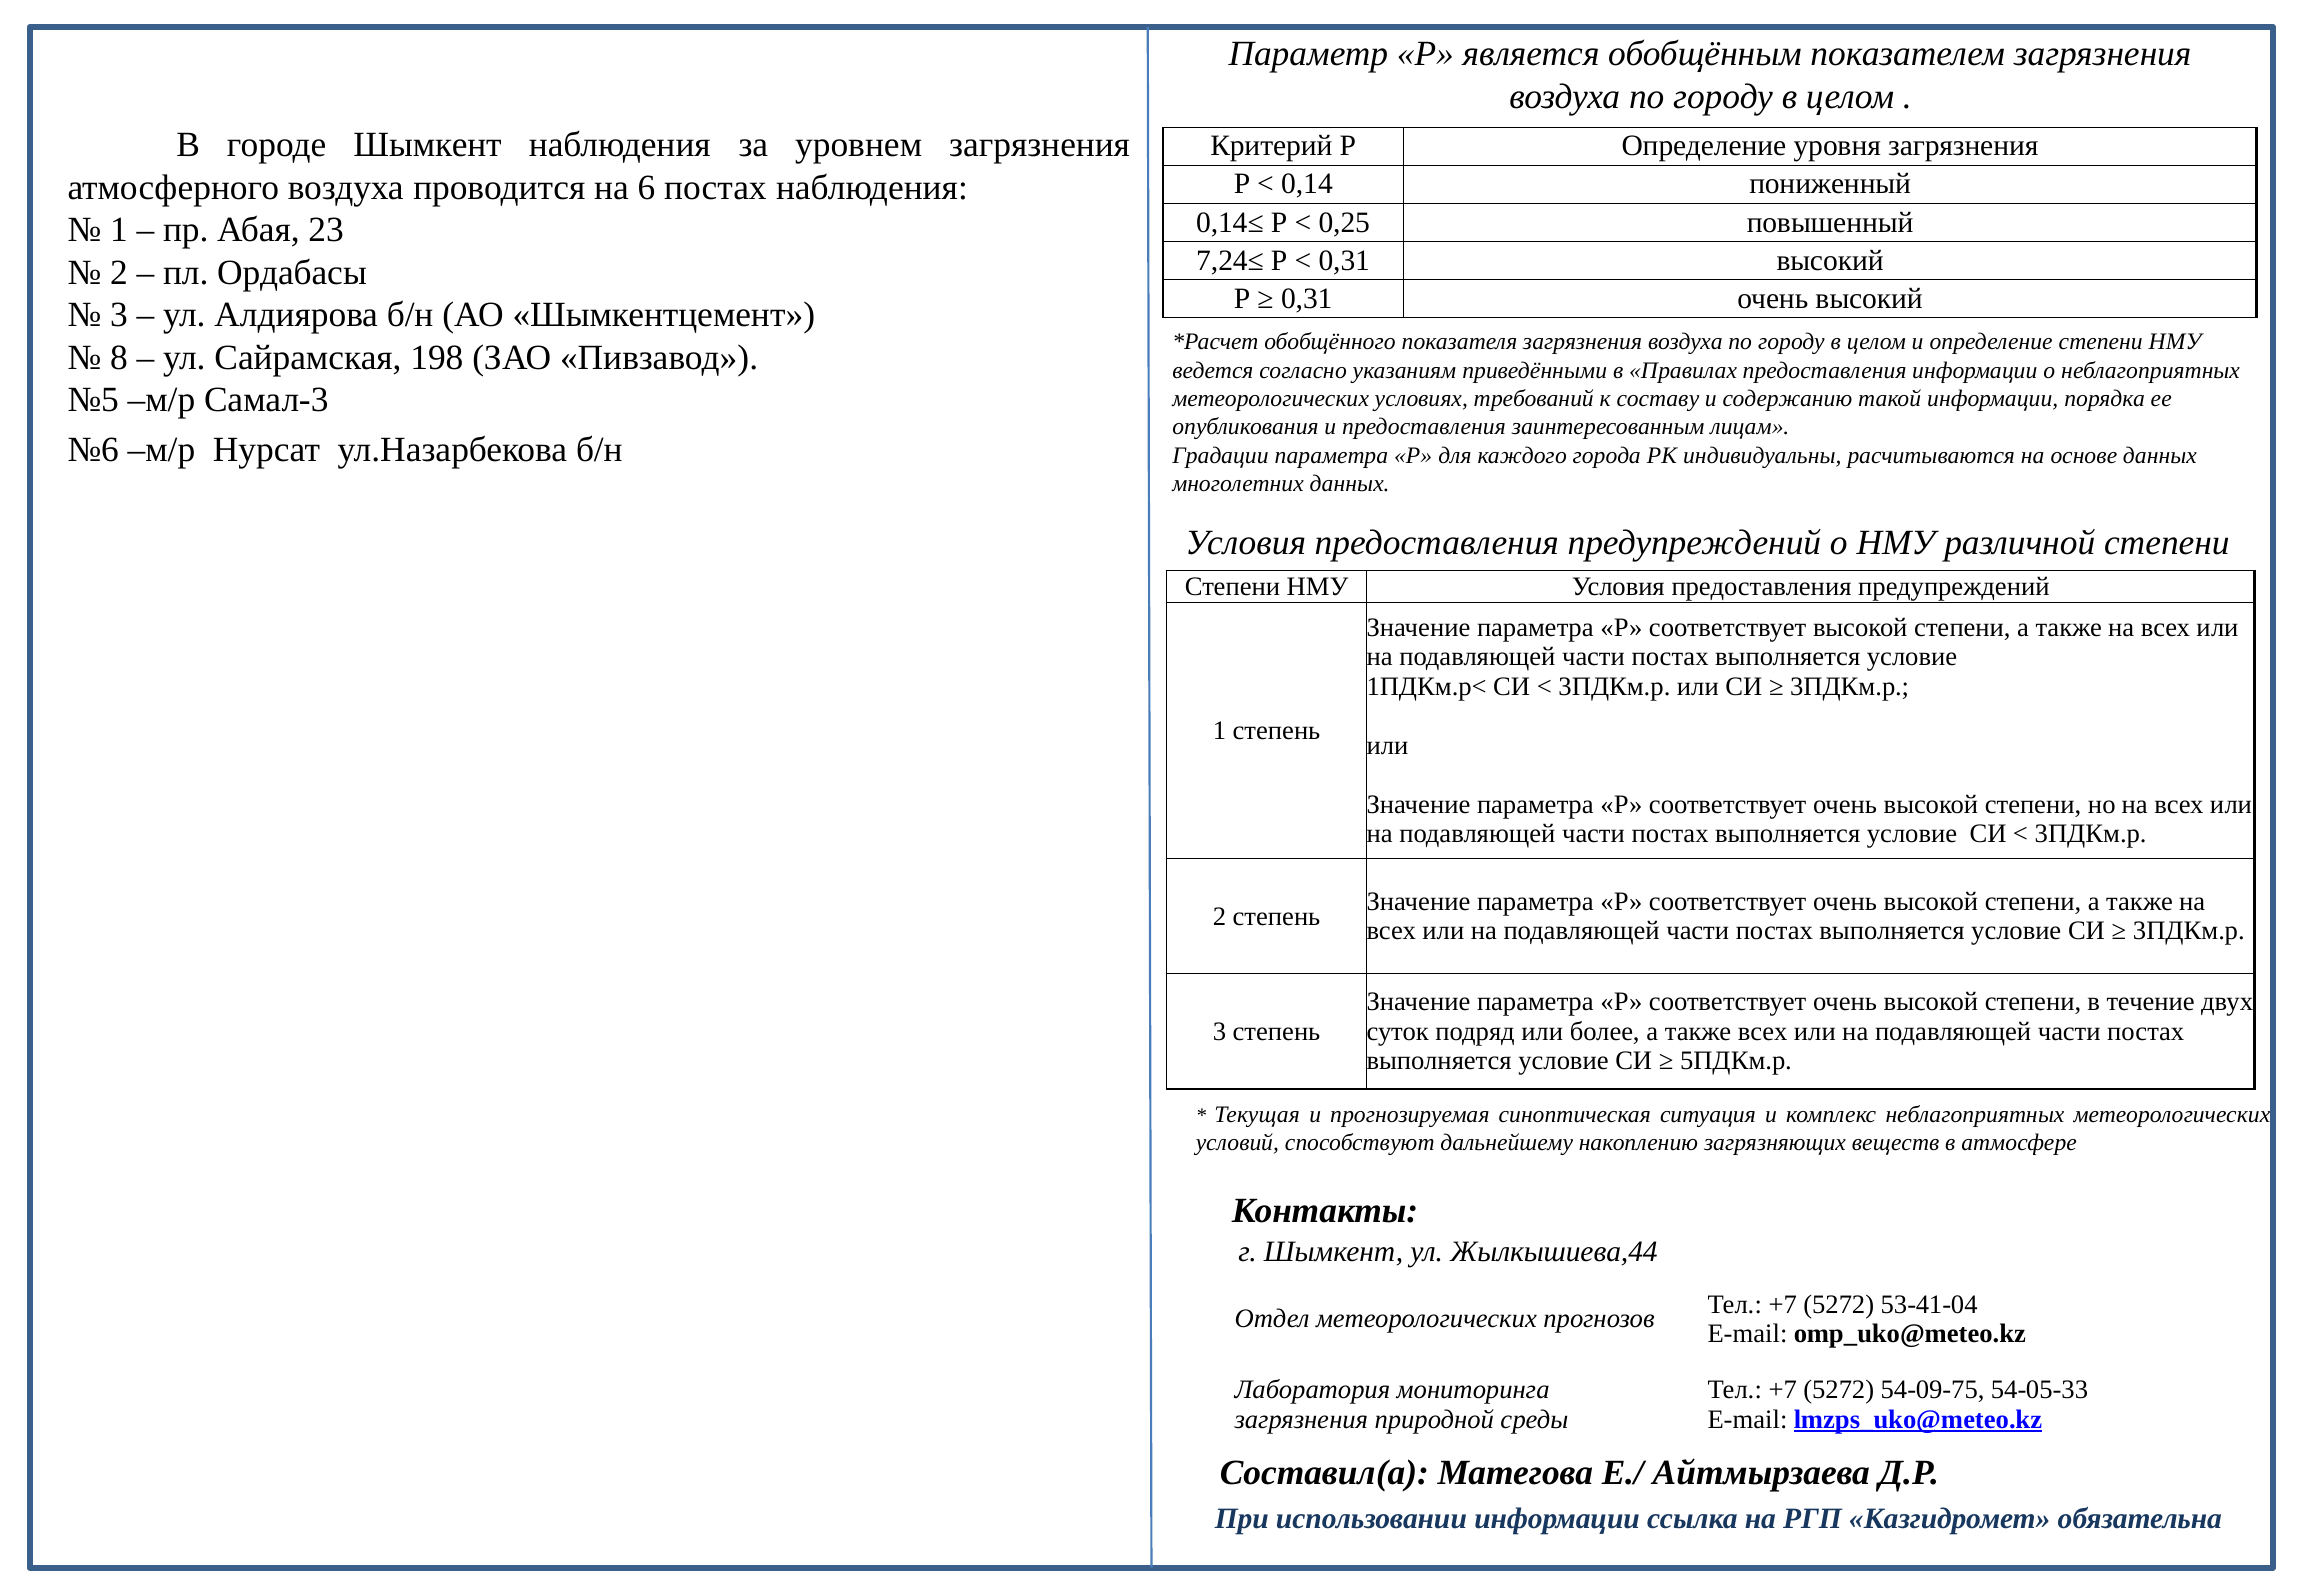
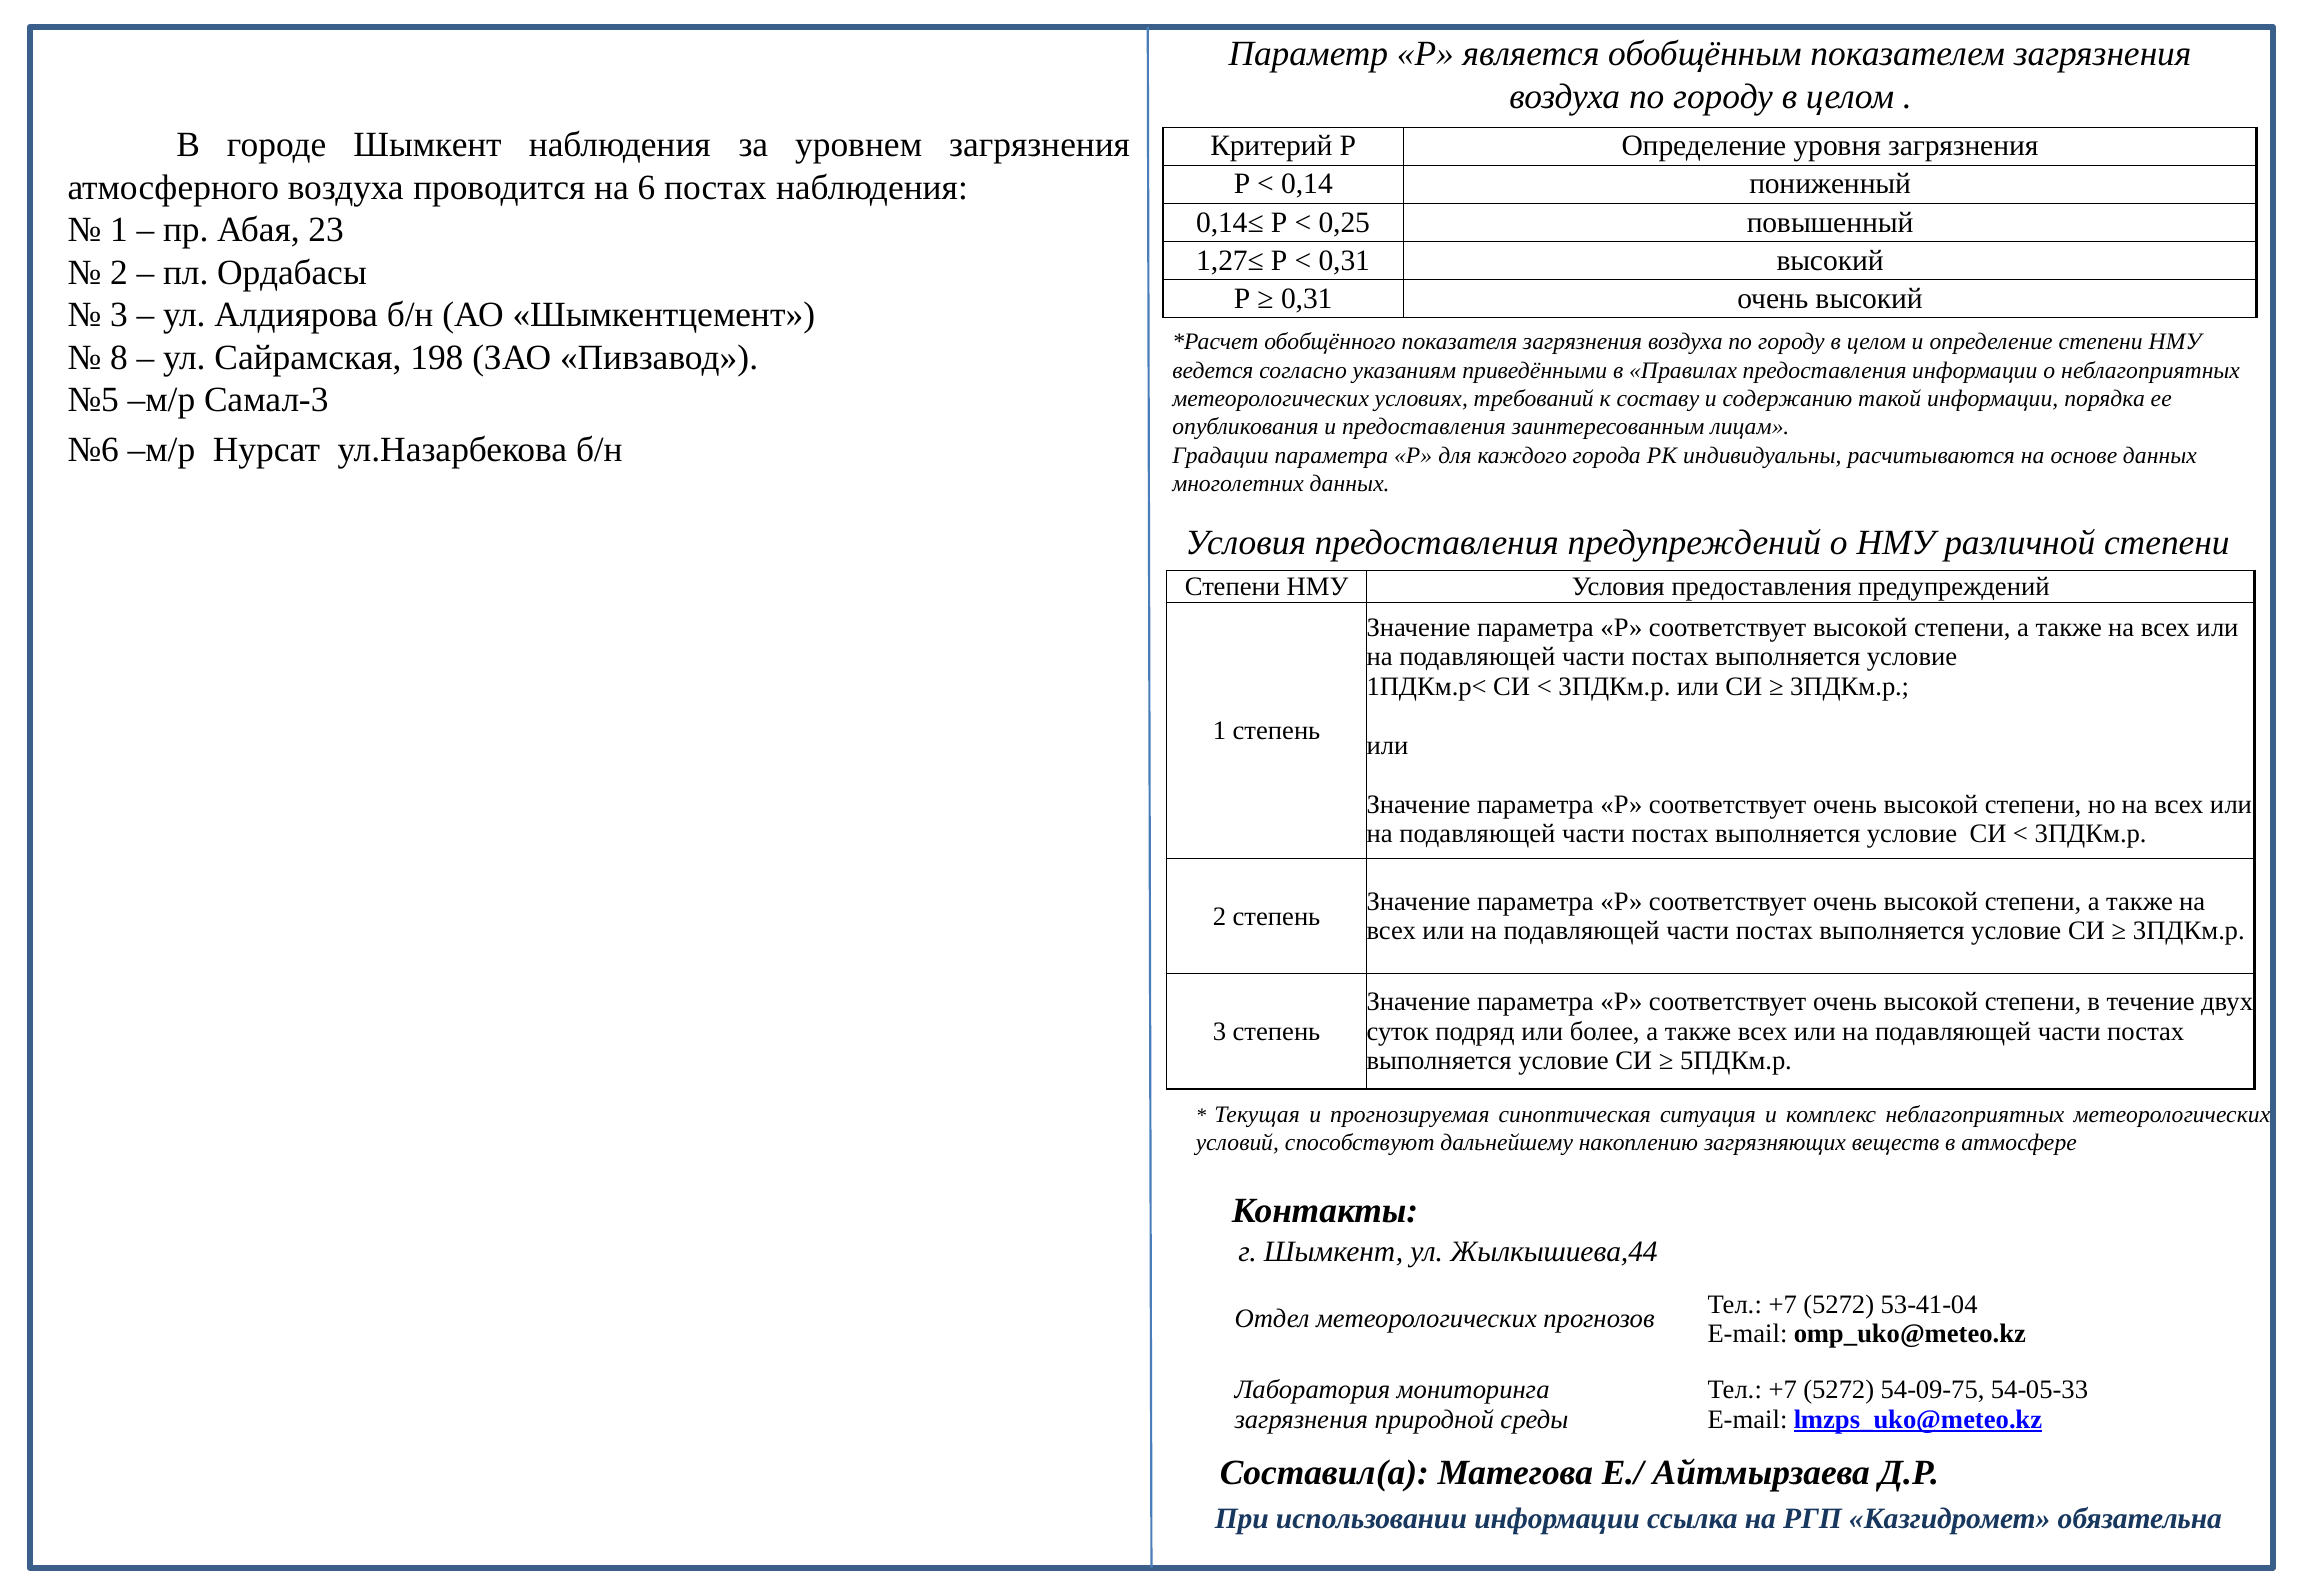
7,24≤: 7,24≤ -> 1,27≤ (1230, 260)
